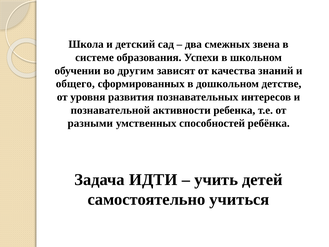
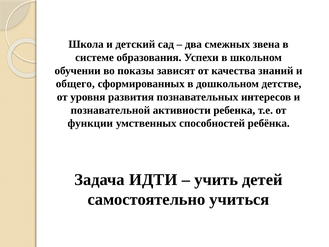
другим: другим -> показы (136, 71)
разными: разными -> функции (90, 123)
